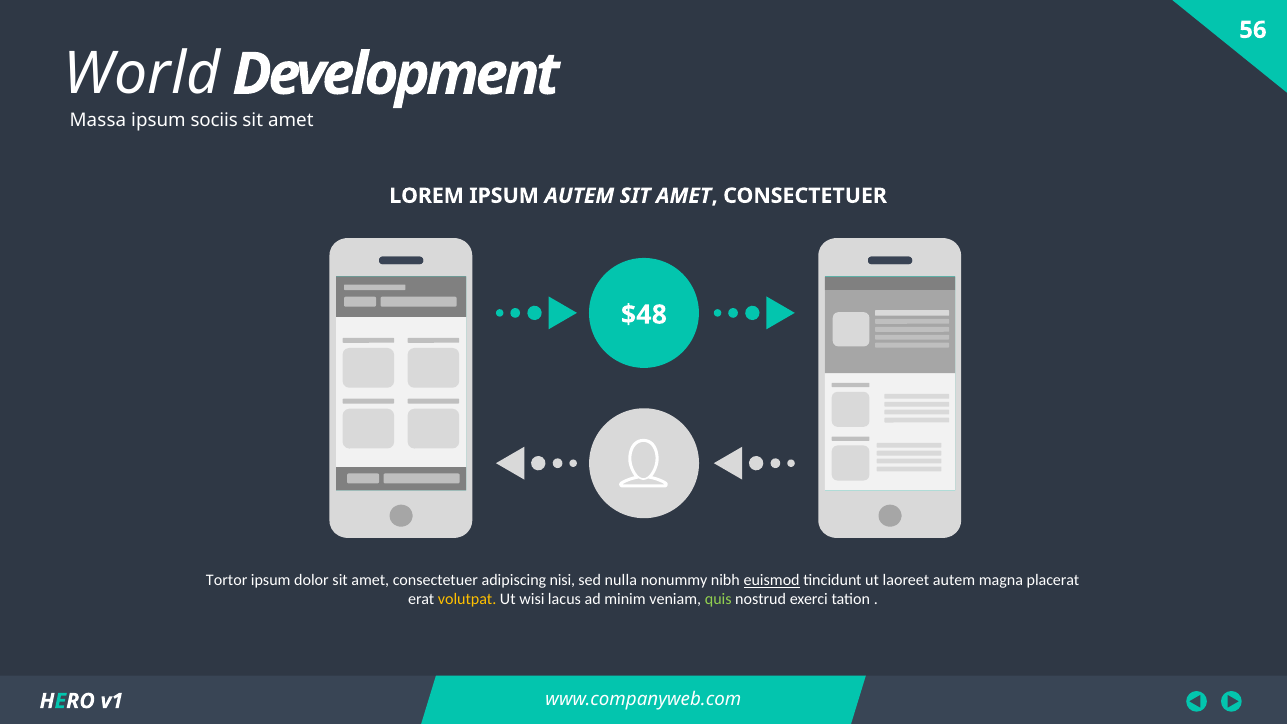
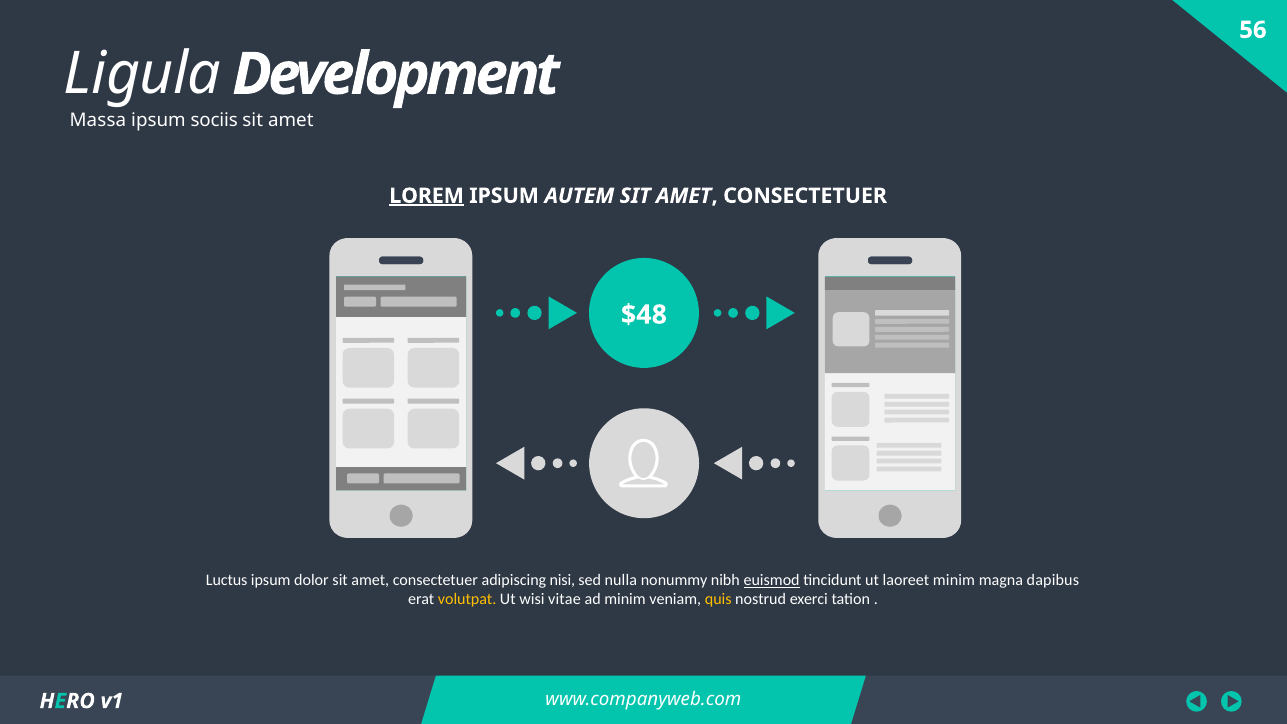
World: World -> Ligula (143, 74)
LOREM underline: none -> present (427, 196)
Tortor: Tortor -> Luctus (227, 580)
laoreet autem: autem -> minim (954, 580)
placerat: placerat -> dapibus (1053, 580)
lacus: lacus -> vitae (564, 600)
quis colour: light green -> yellow (718, 600)
